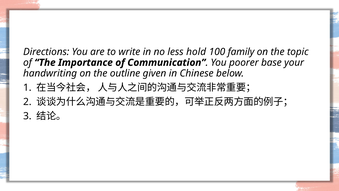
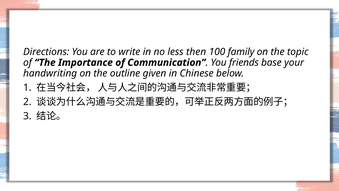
hold: hold -> then (196, 52)
poorer: poorer -> friends (244, 62)
